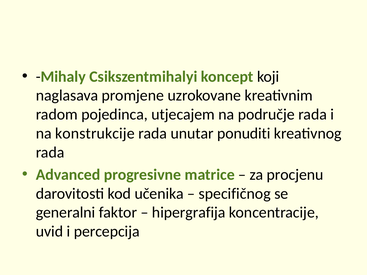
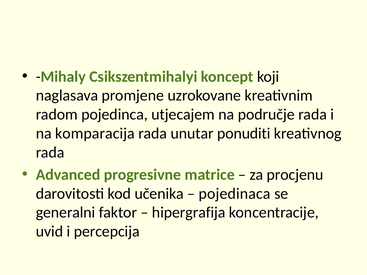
konstrukcije: konstrukcije -> komparacija (95, 134)
specifičnog: specifičnog -> pojedinaca (235, 194)
